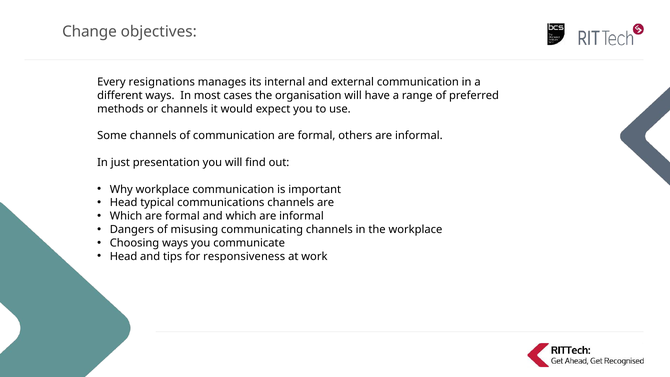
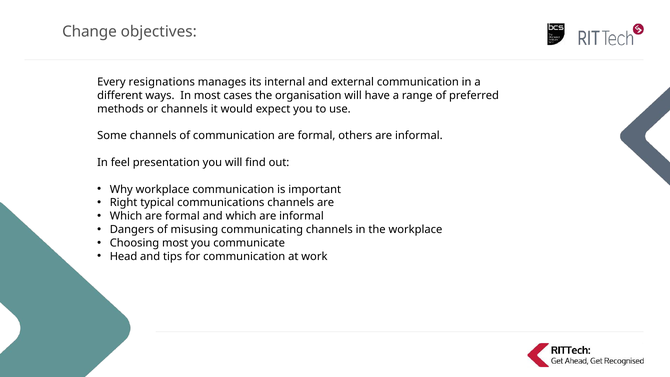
just: just -> feel (120, 162)
Head: Head -> Right (124, 203)
Choosing ways: ways -> most (175, 243)
for responsiveness: responsiveness -> communication (244, 256)
